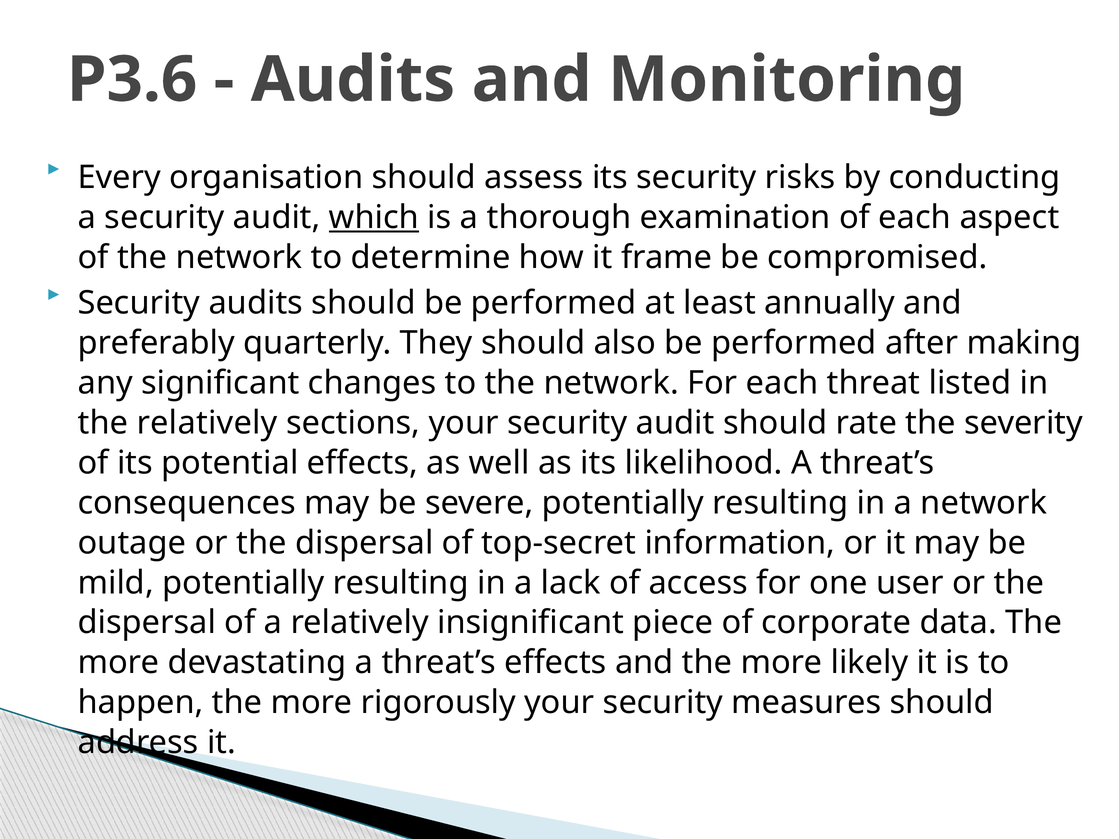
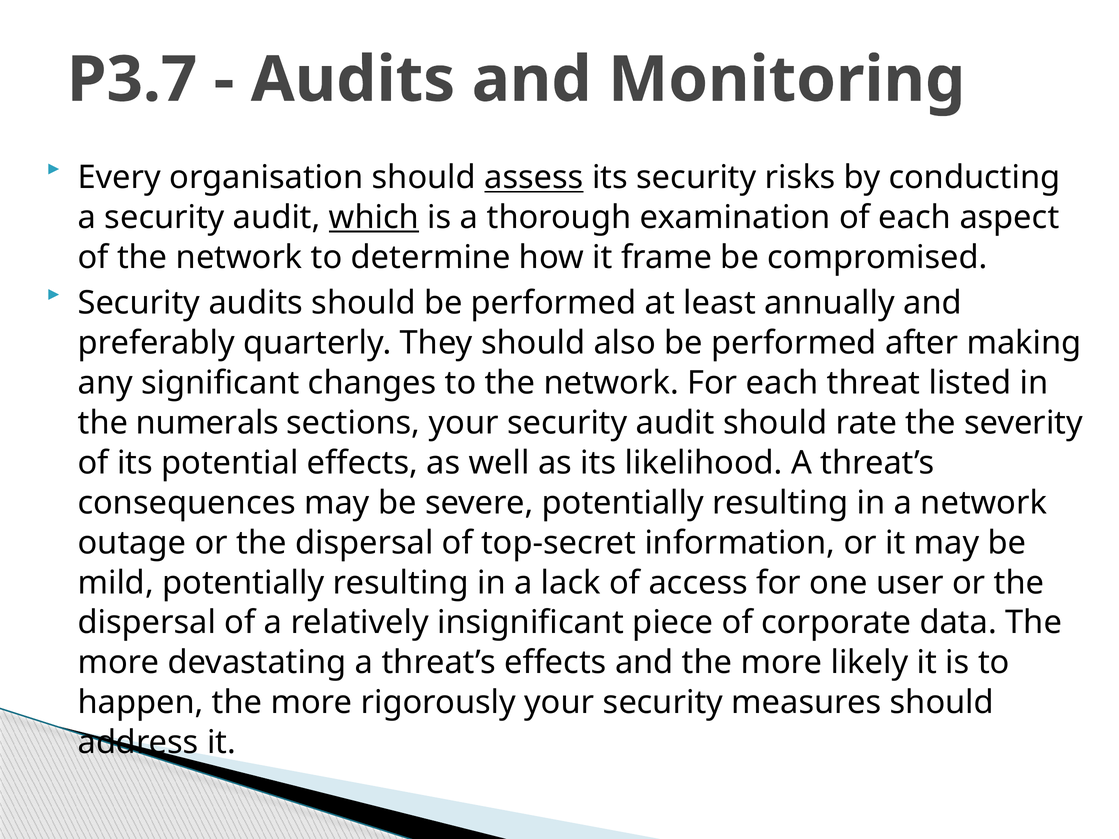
P3.6: P3.6 -> P3.7 (132, 80)
assess underline: none -> present (534, 178)
the relatively: relatively -> numerals (207, 423)
